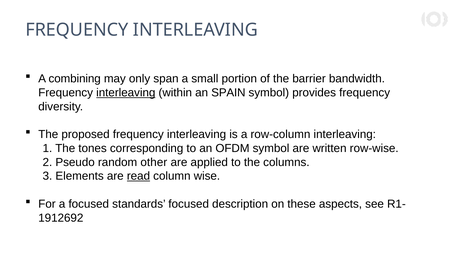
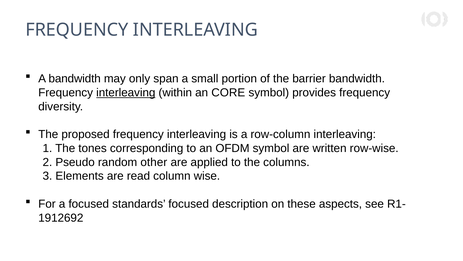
A combining: combining -> bandwidth (75, 79)
SPAIN: SPAIN -> CORE (228, 92)
read underline: present -> none (138, 176)
